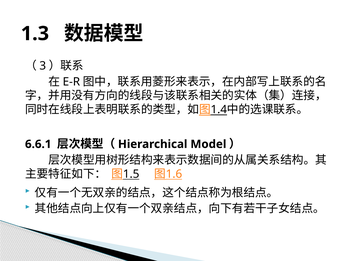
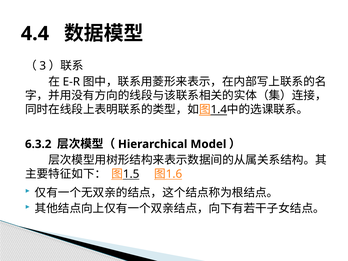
1.3: 1.3 -> 4.4 (35, 34)
6.6.1: 6.6.1 -> 6.3.2 (38, 144)
